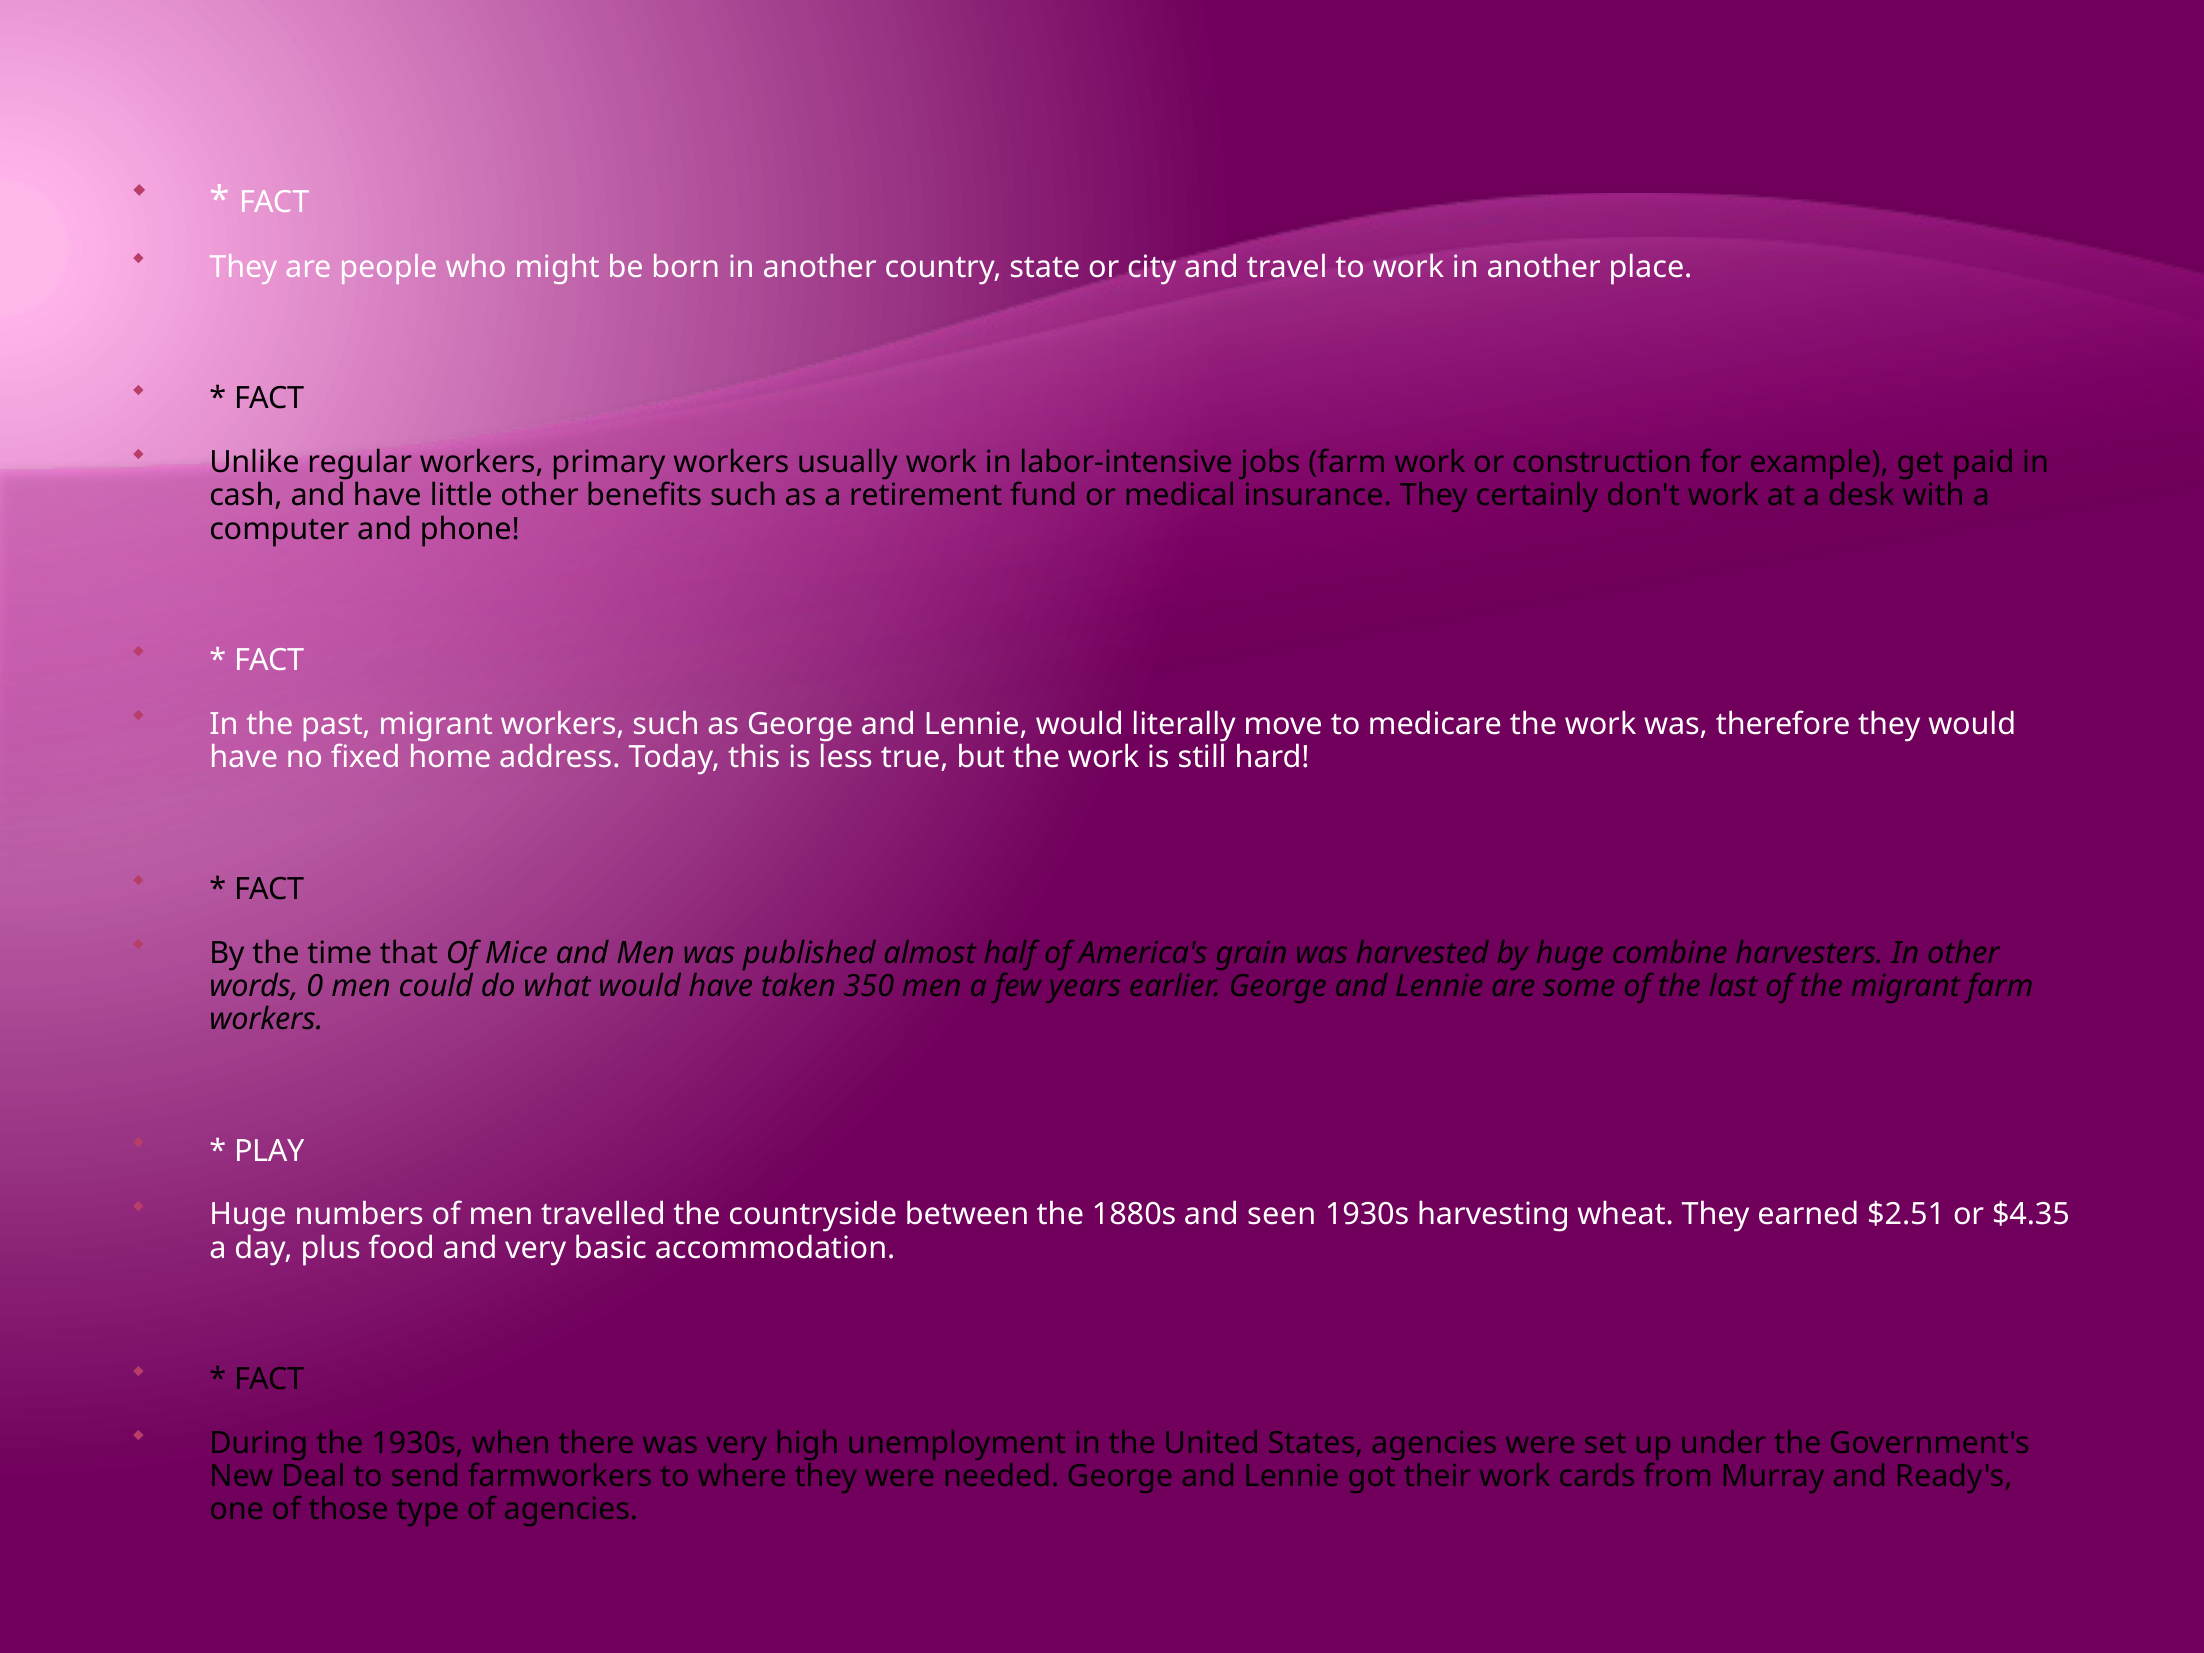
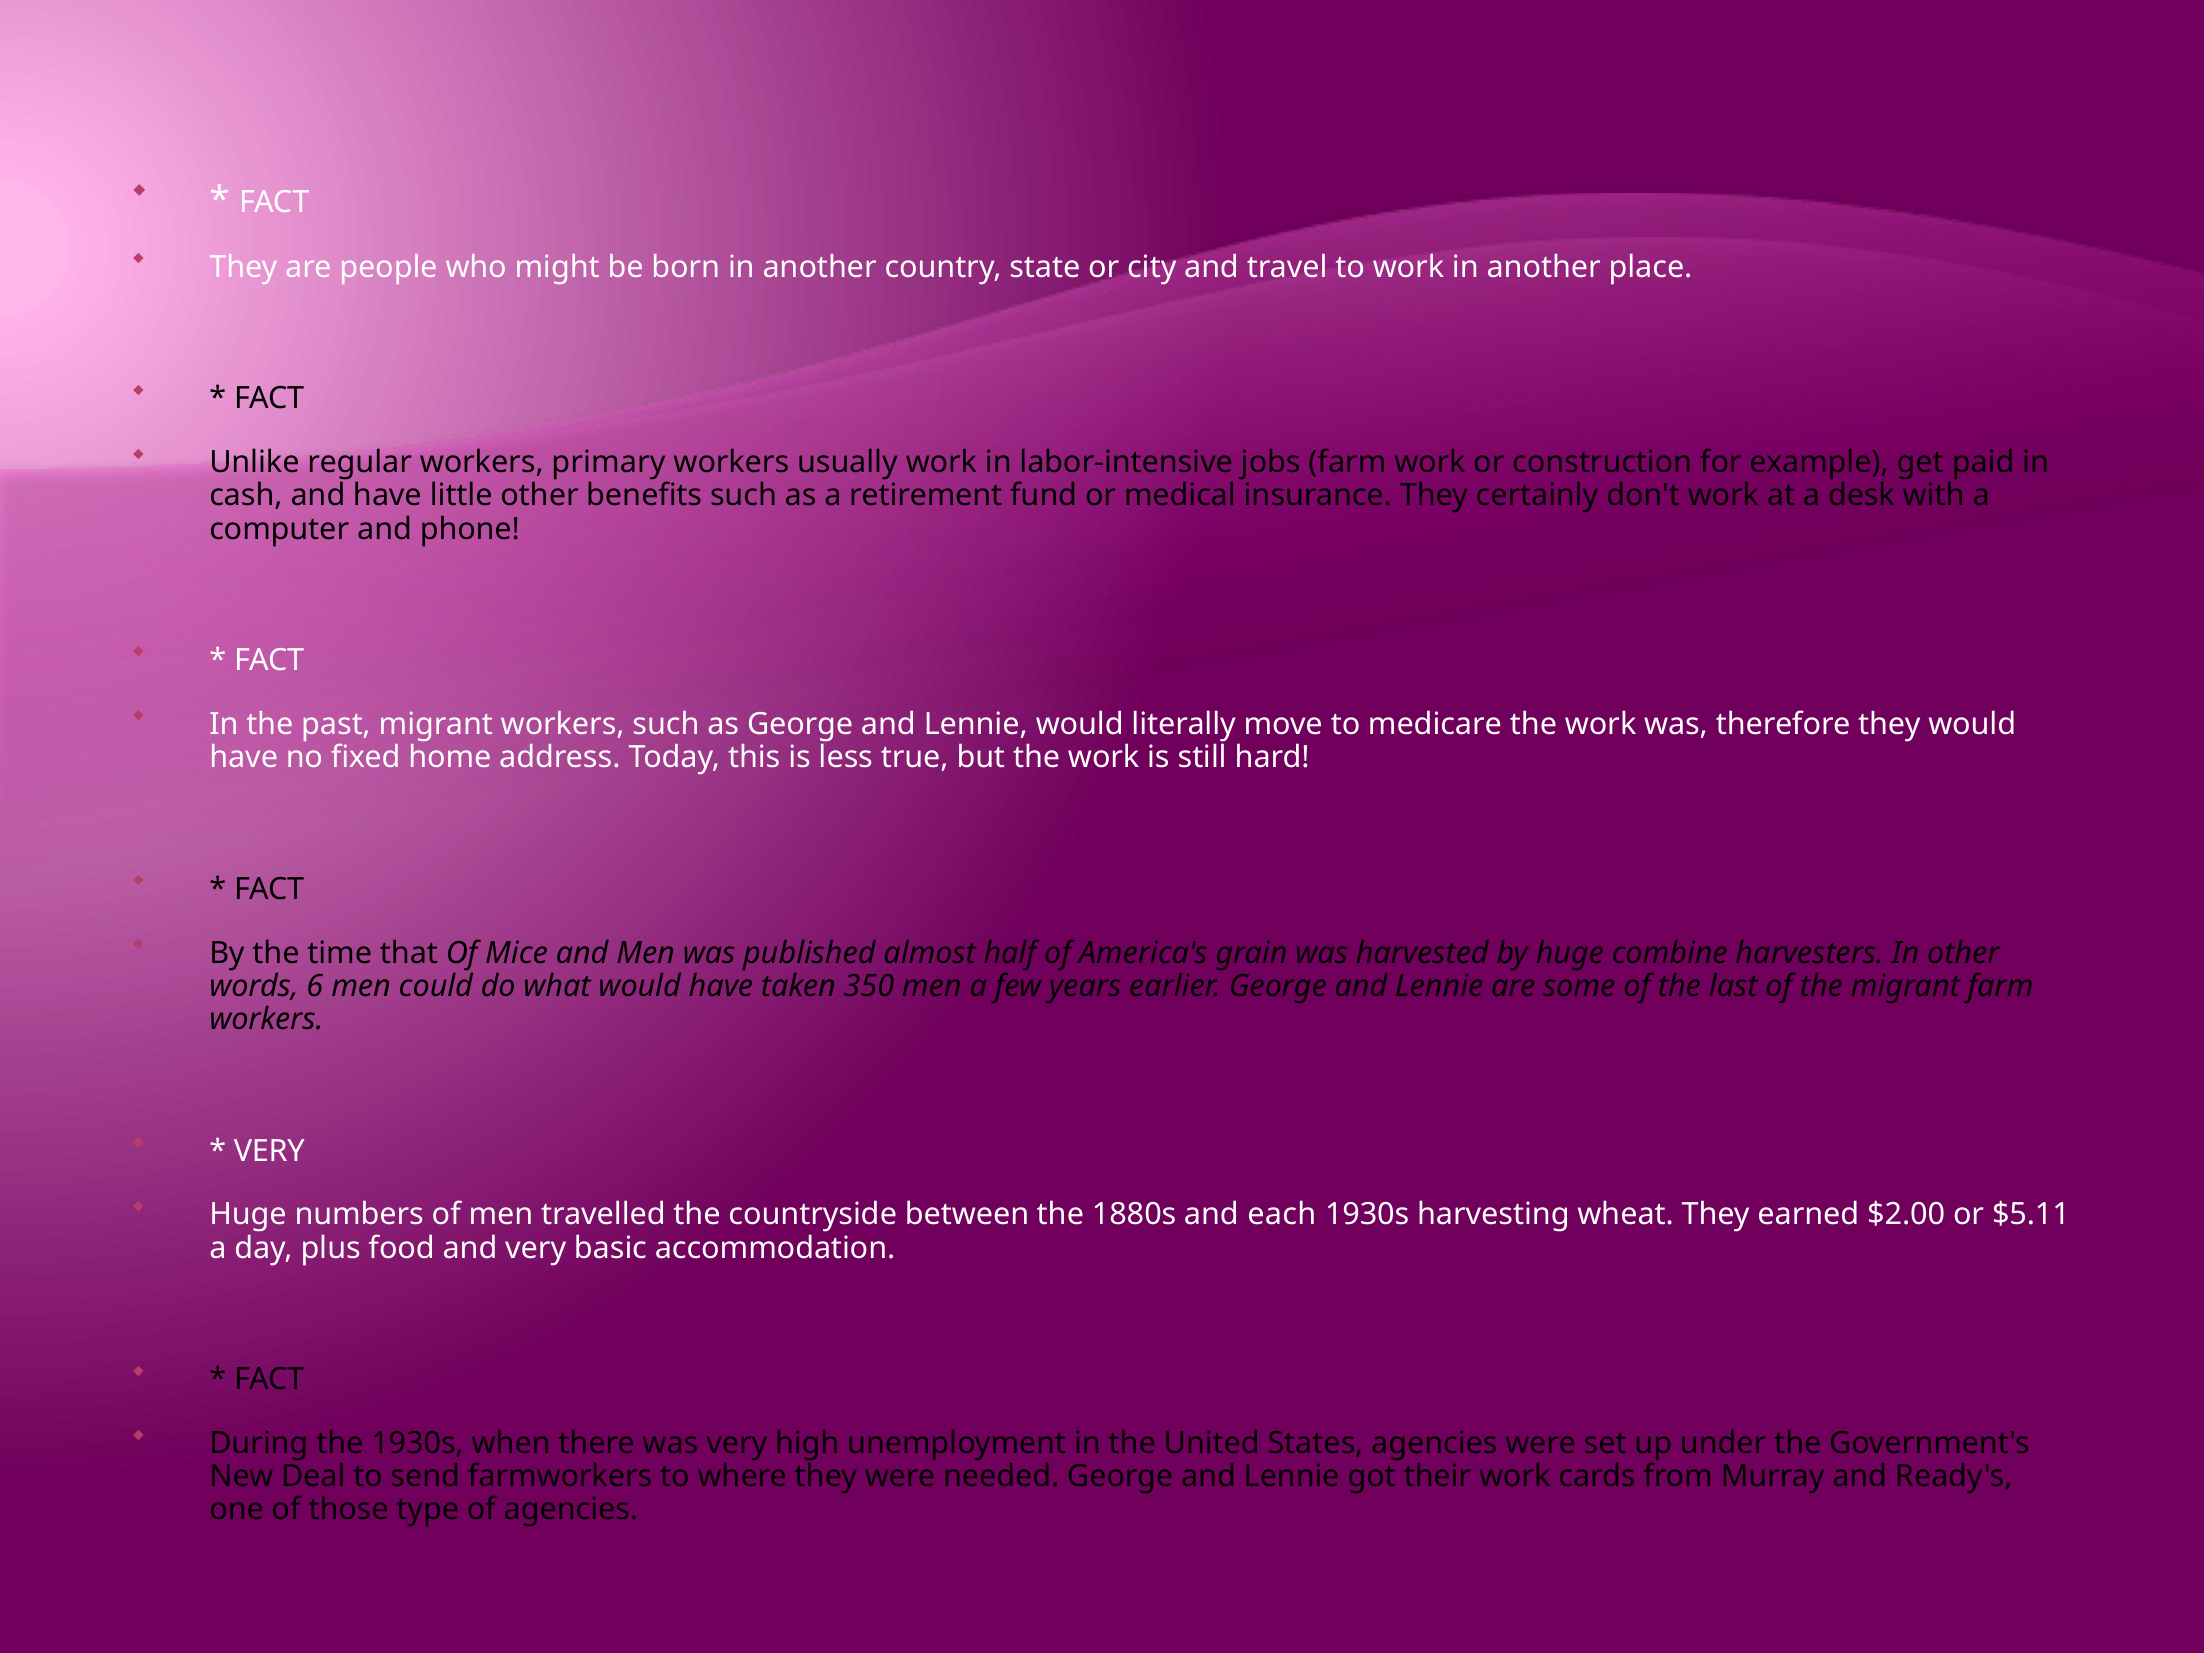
0: 0 -> 6 (315, 986)
PLAY: PLAY -> VERY (269, 1151)
seen: seen -> each (1282, 1215)
$2.51: $2.51 -> $2.00 (1906, 1215)
$4.35: $4.35 -> $5.11 (2031, 1215)
